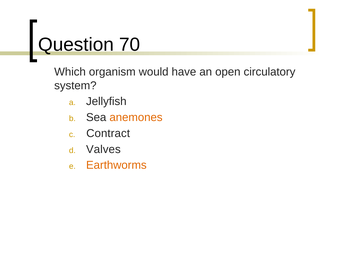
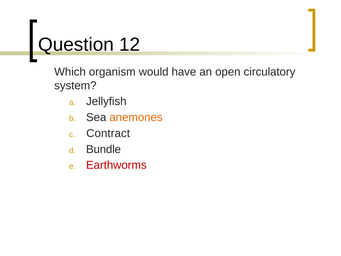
70: 70 -> 12 (130, 45)
Valves: Valves -> Bundle (104, 149)
Earthworms colour: orange -> red (116, 165)
